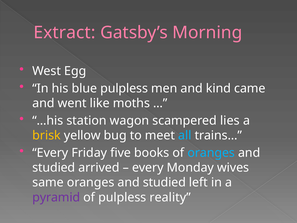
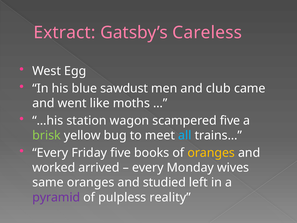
Morning: Morning -> Careless (207, 33)
blue pulpless: pulpless -> sawdust (124, 88)
kind: kind -> club (218, 88)
scampered lies: lies -> five (230, 120)
brisk colour: yellow -> light green (47, 135)
oranges colour: light blue -> yellow (211, 153)
studied: studied -> worked (54, 167)
